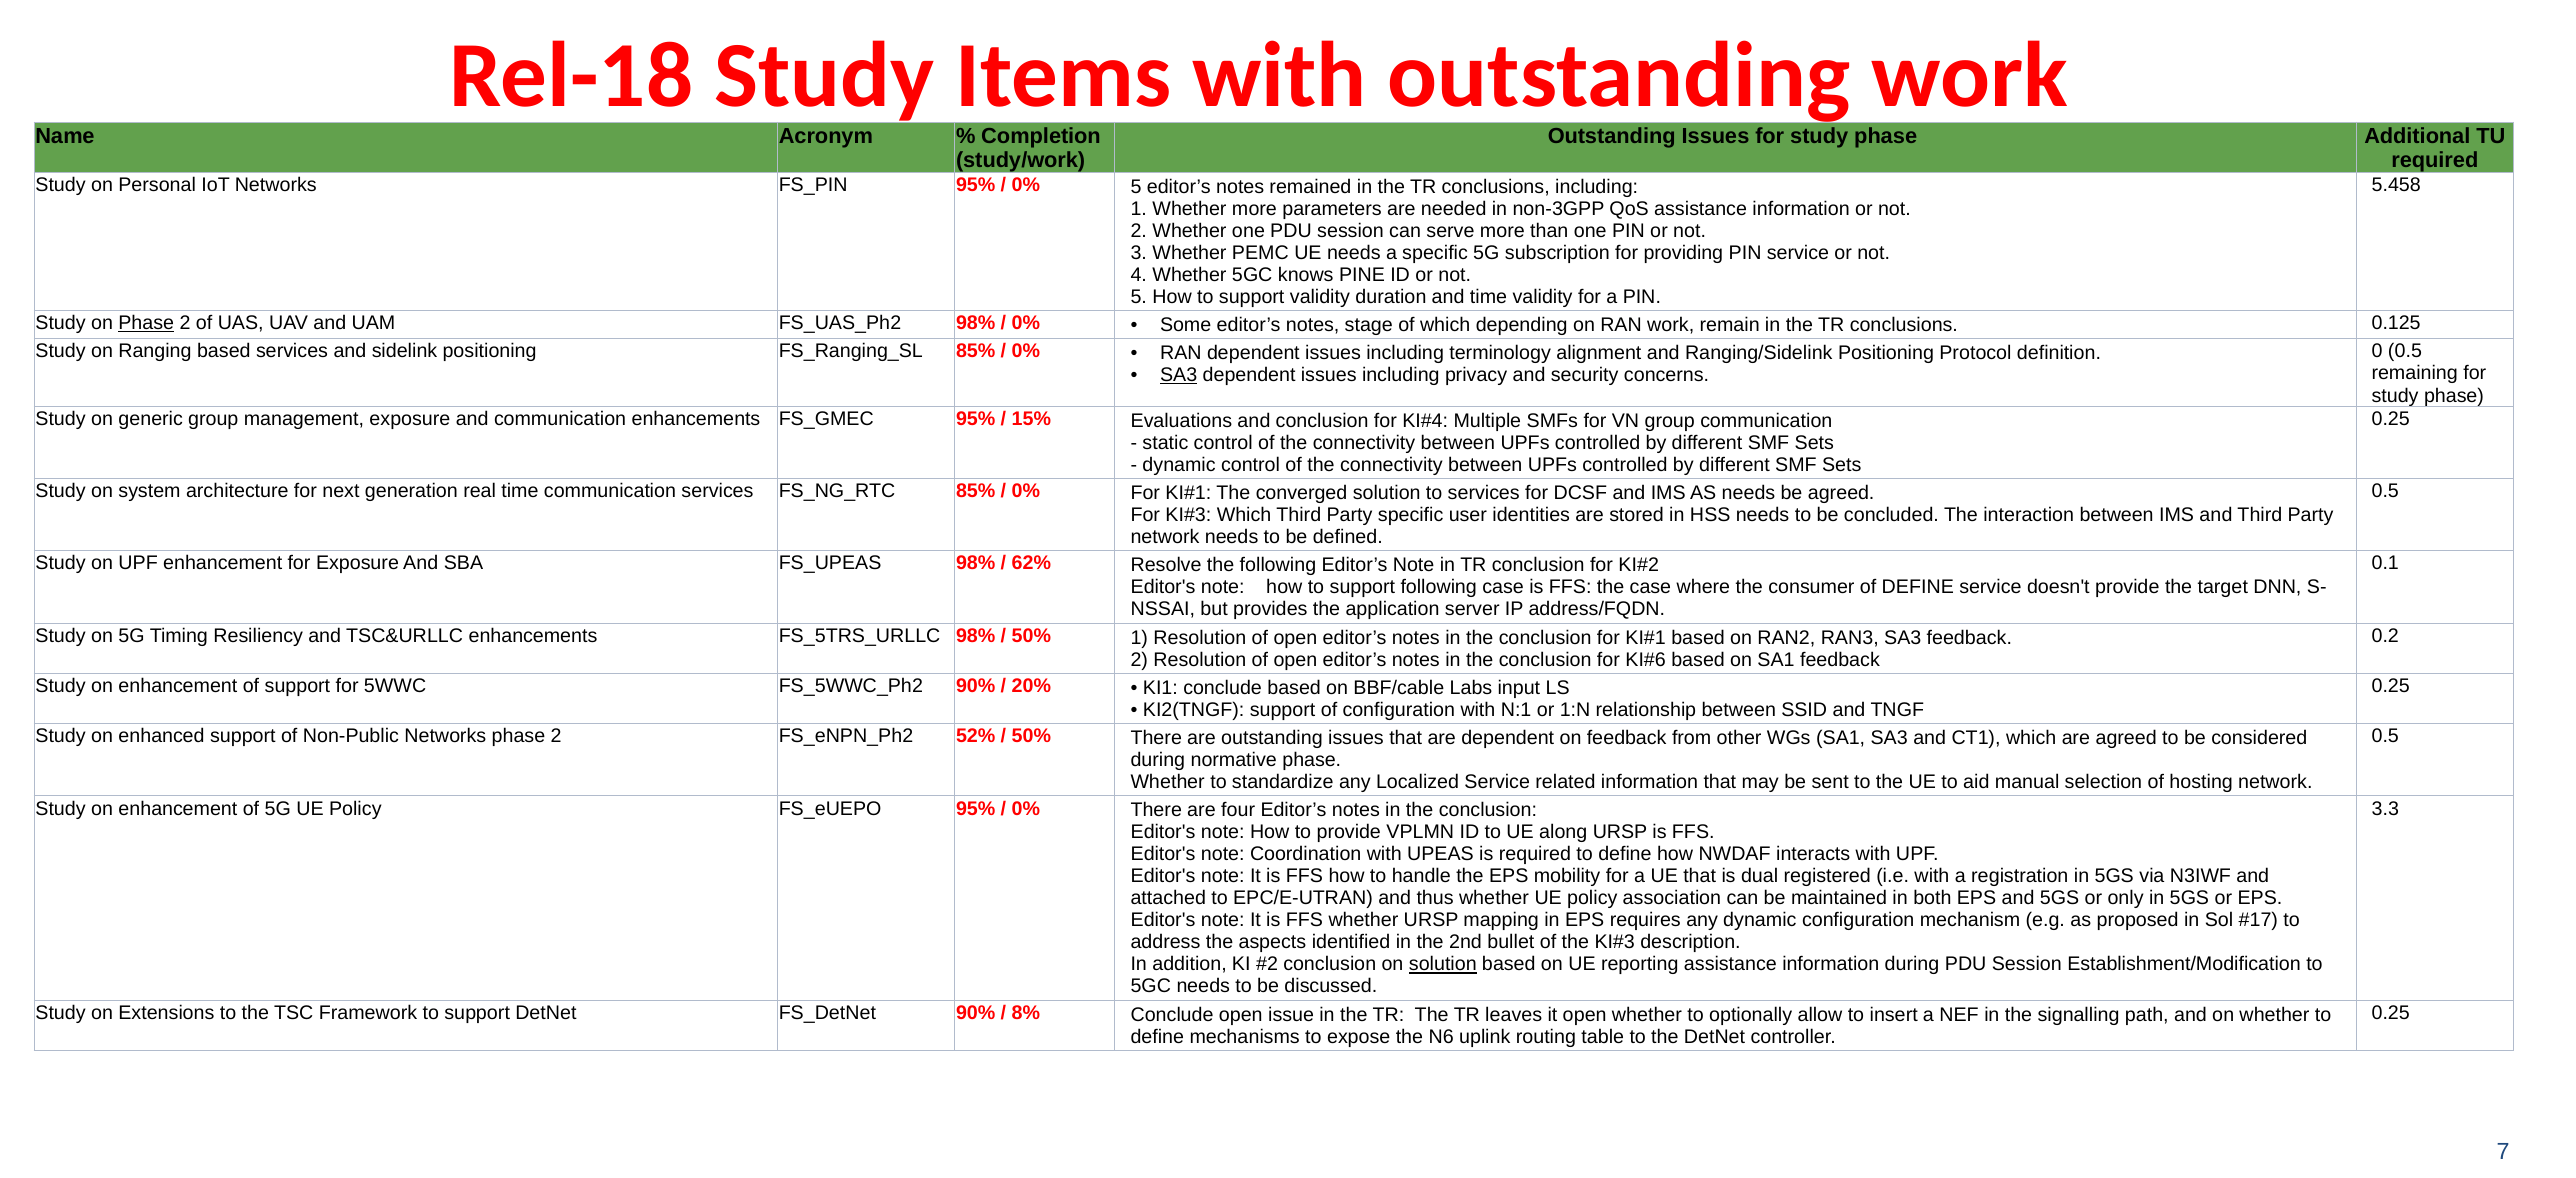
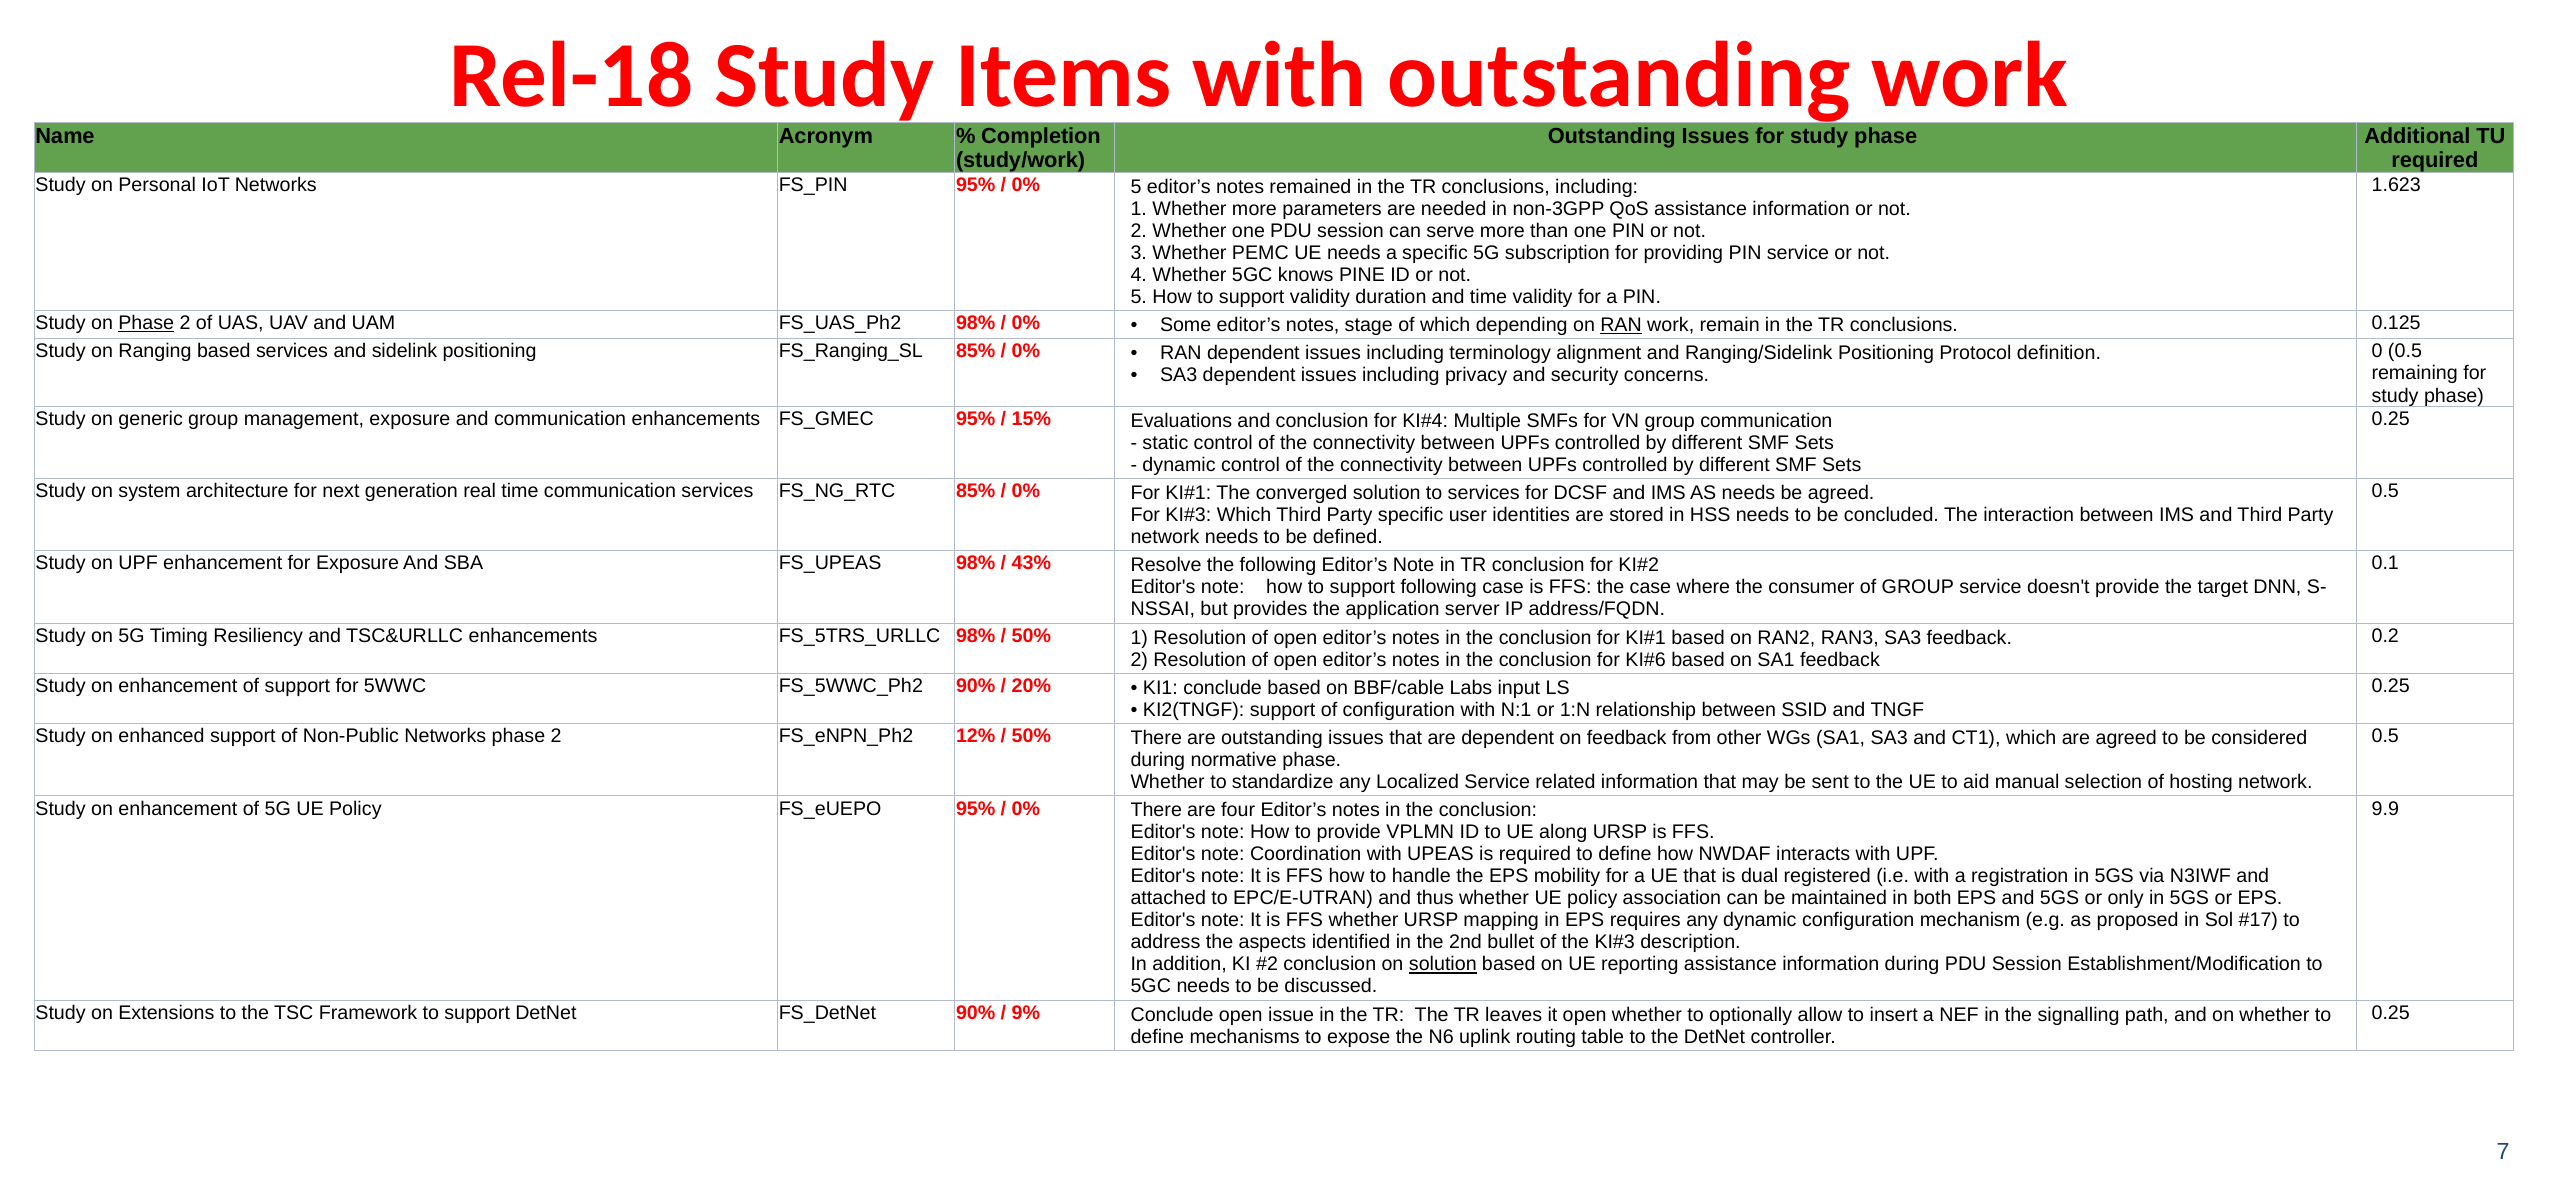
5.458: 5.458 -> 1.623 (2396, 185)
RAN underline: none -> present (1621, 325)
SA3 underline: present -> none (1179, 375)
62%: 62% -> 43% (1031, 564)
of DEFINE: DEFINE -> GROUP (1918, 587)
52%: 52% -> 12% (976, 736)
3.3: 3.3 -> 9.9 (2385, 809)
8%: 8% -> 9% (1026, 1013)
